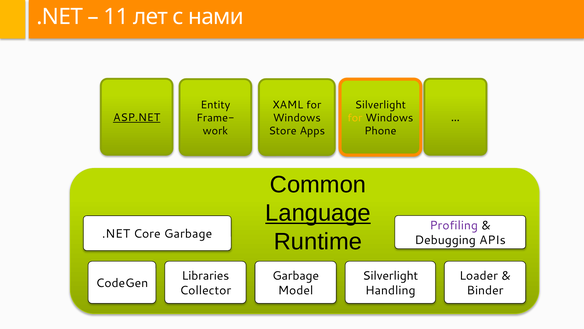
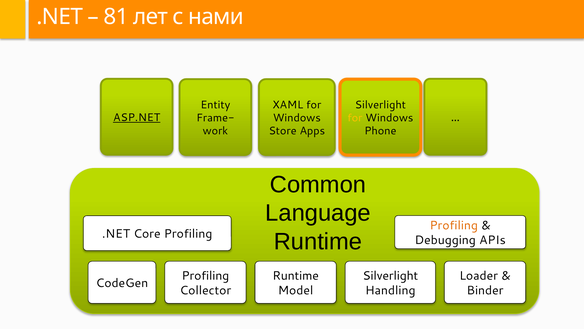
11: 11 -> 81 (116, 17)
Language underline: present -> none (318, 213)
Profiling colour: purple -> orange (454, 225)
Core Garbage: Garbage -> Profiling (188, 234)
Libraries: Libraries -> Profiling (205, 276)
Garbage: Garbage -> Runtime (296, 276)
